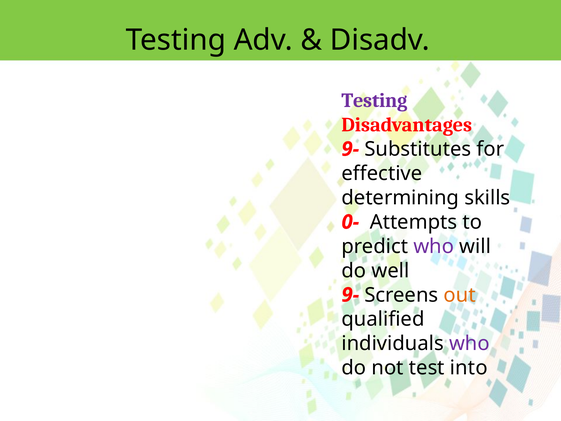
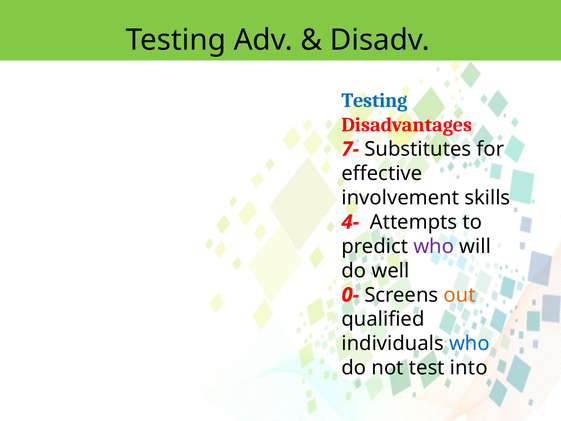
Testing colour: purple -> blue (374, 100)
9-: 9- -> 7- (350, 149)
determining: determining -> involvement (400, 198)
0-: 0- -> 4- (350, 222)
9-: 9- -> 0- (350, 295)
who colour: purple -> blue (469, 343)
